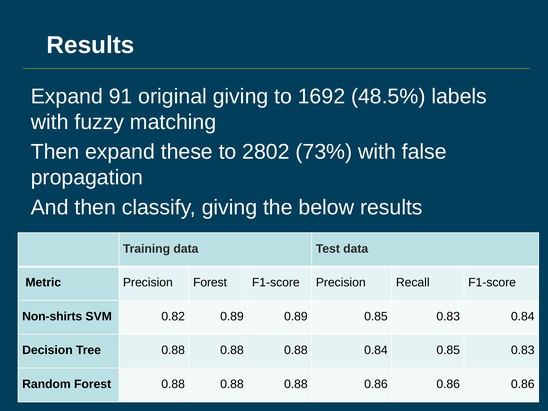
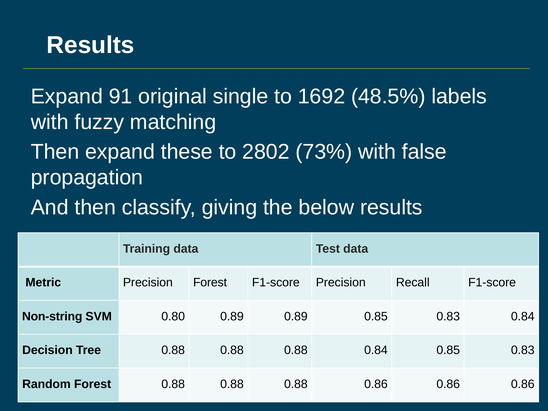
original giving: giving -> single (241, 97)
Non-shirts: Non-shirts -> Non-string (52, 316)
0.82: 0.82 -> 0.80 (173, 316)
